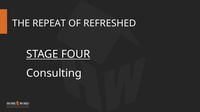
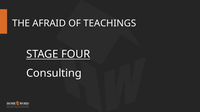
REPEAT: REPEAT -> AFRAID (49, 23)
REFRESHED: REFRESHED -> TEACHINGS (110, 23)
